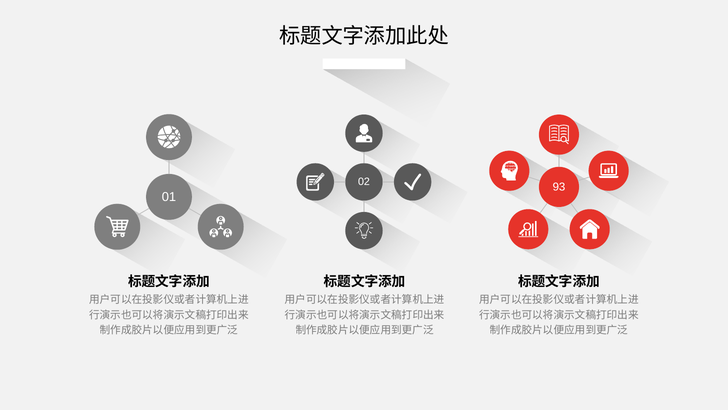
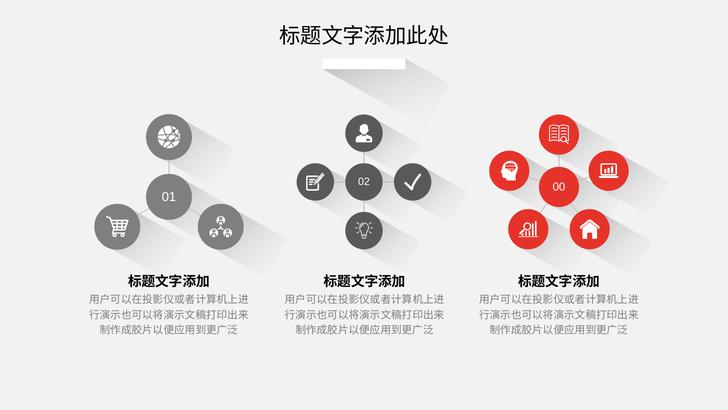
93: 93 -> 00 (559, 187)
